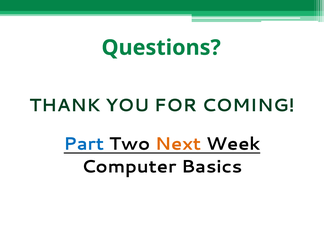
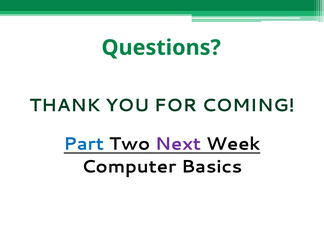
Next colour: orange -> purple (178, 144)
